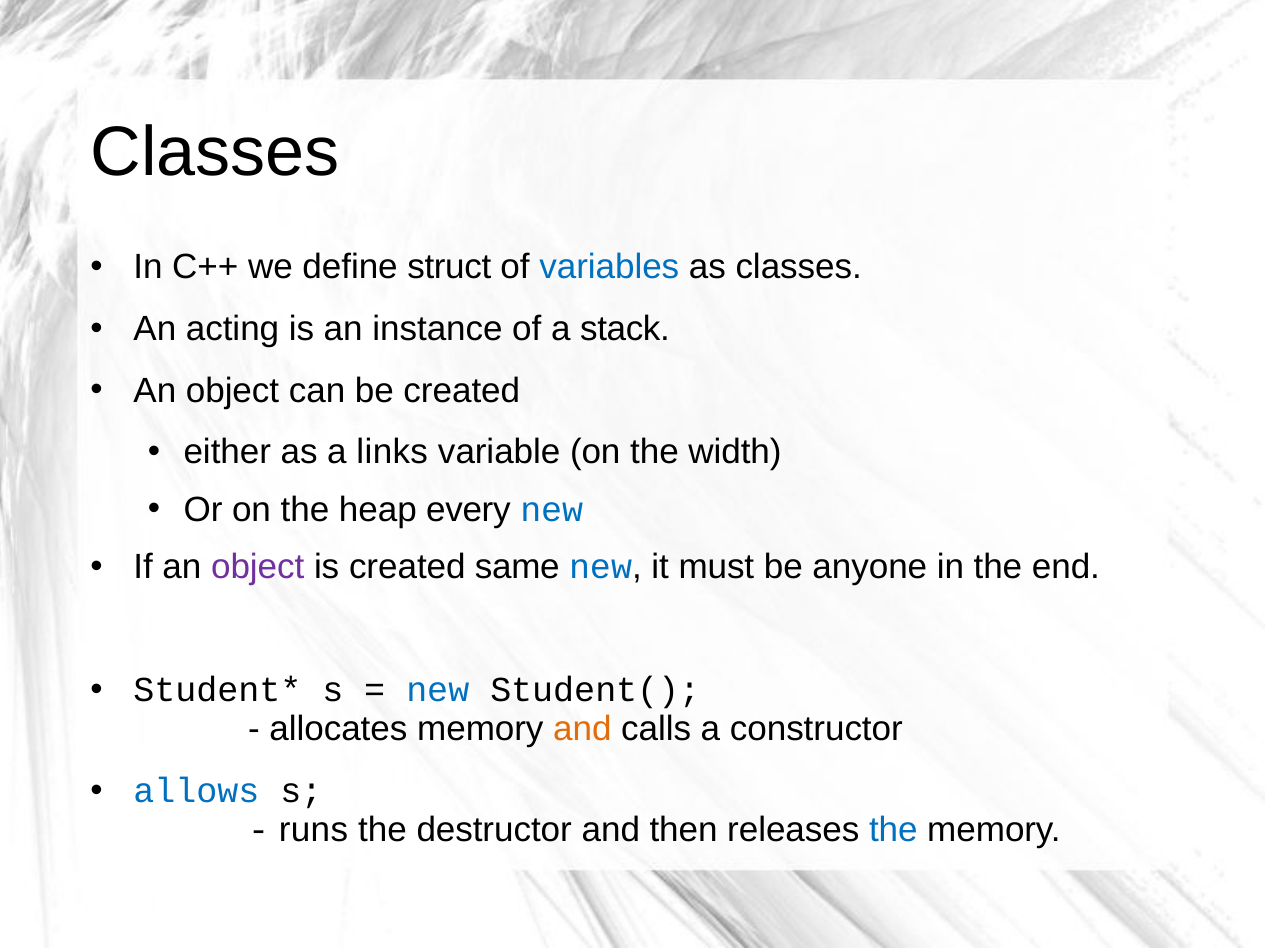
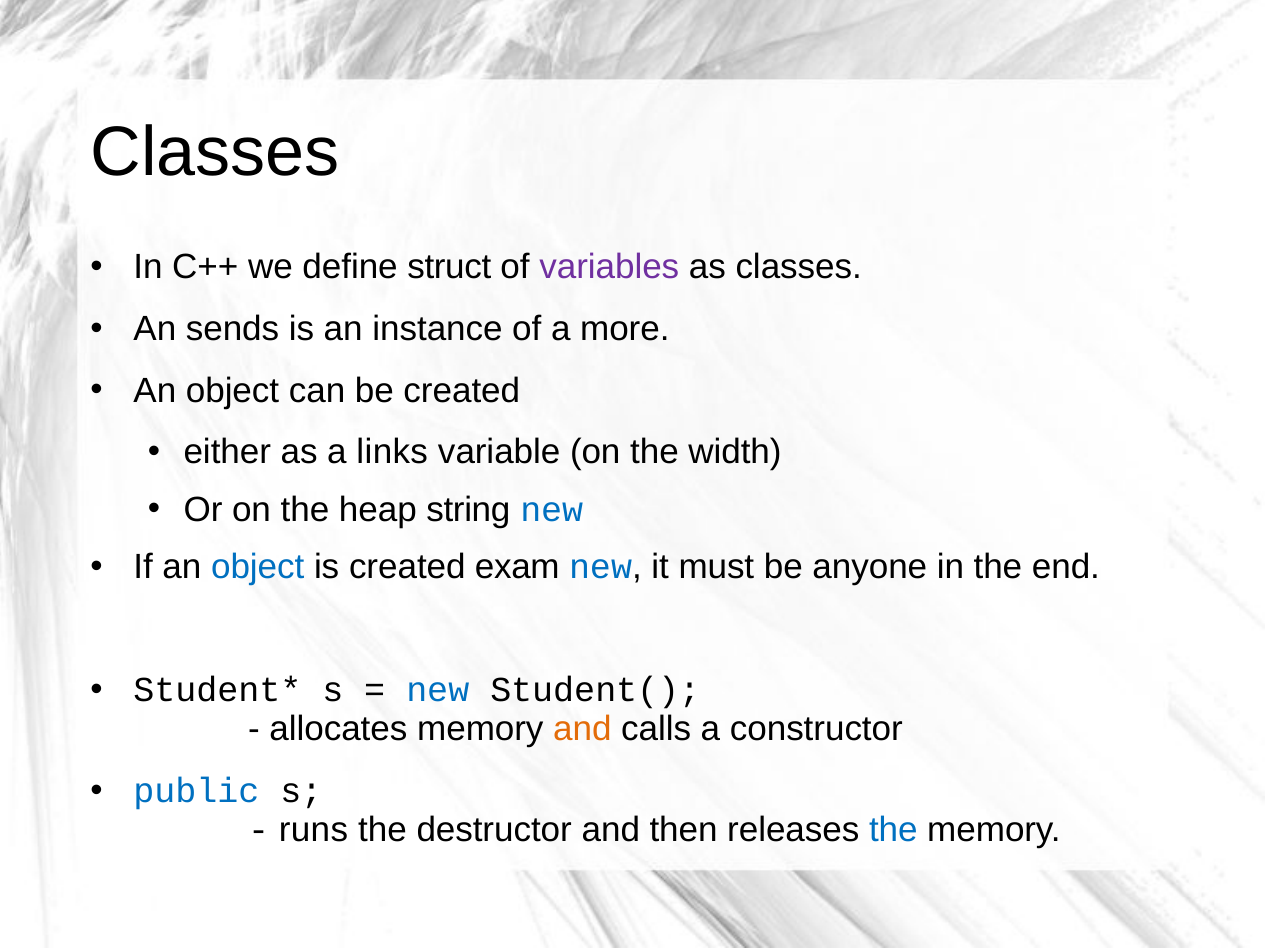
variables colour: blue -> purple (609, 267)
acting: acting -> sends (233, 329)
stack: stack -> more (625, 329)
every: every -> string (468, 510)
object colour: purple -> blue (258, 567)
same: same -> exam (517, 567)
allows: allows -> public (196, 792)
